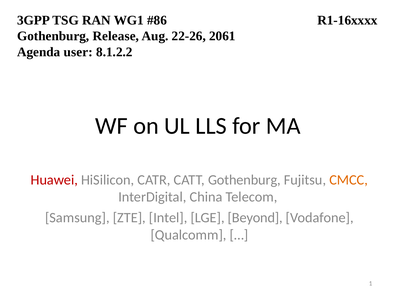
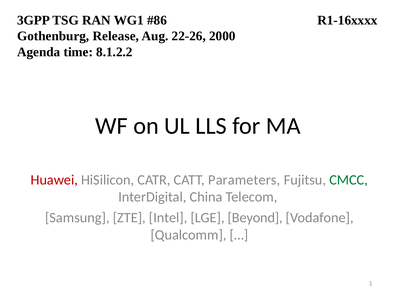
2061: 2061 -> 2000 (222, 36)
user: user -> time (78, 52)
CATT Gothenburg: Gothenburg -> Parameters (244, 180)
CMCC colour: orange -> green (349, 180)
